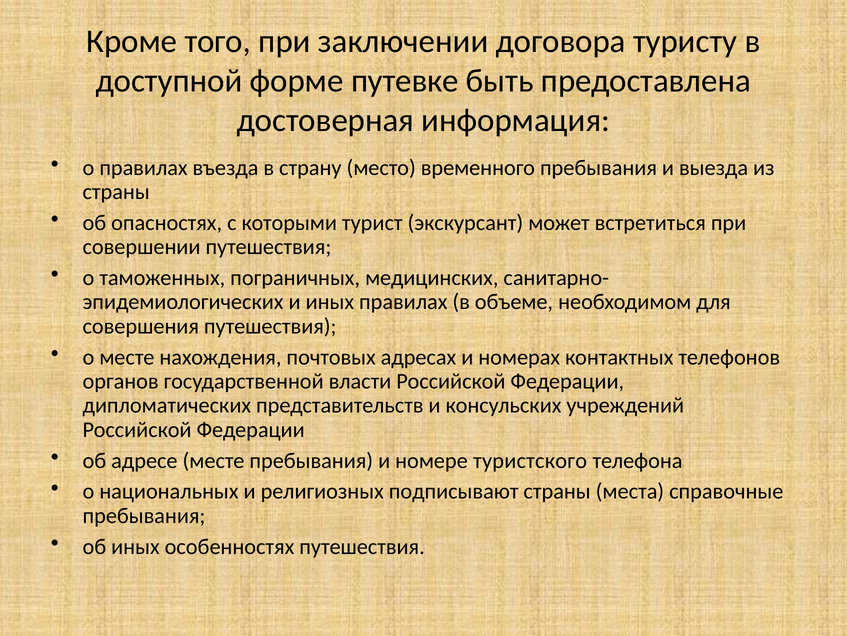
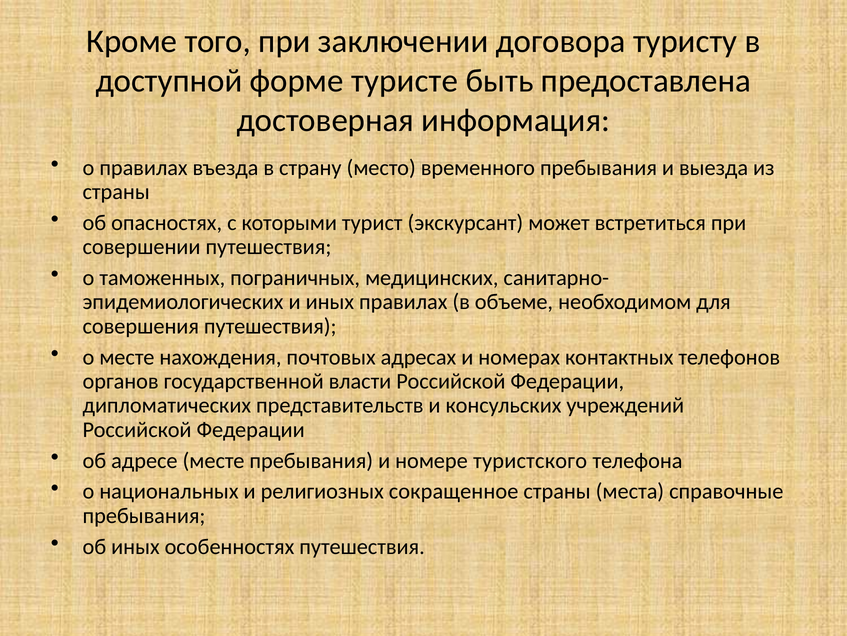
путевке: путевке -> туристе (405, 81)
подписывают: подписывают -> сокращенное (454, 491)
